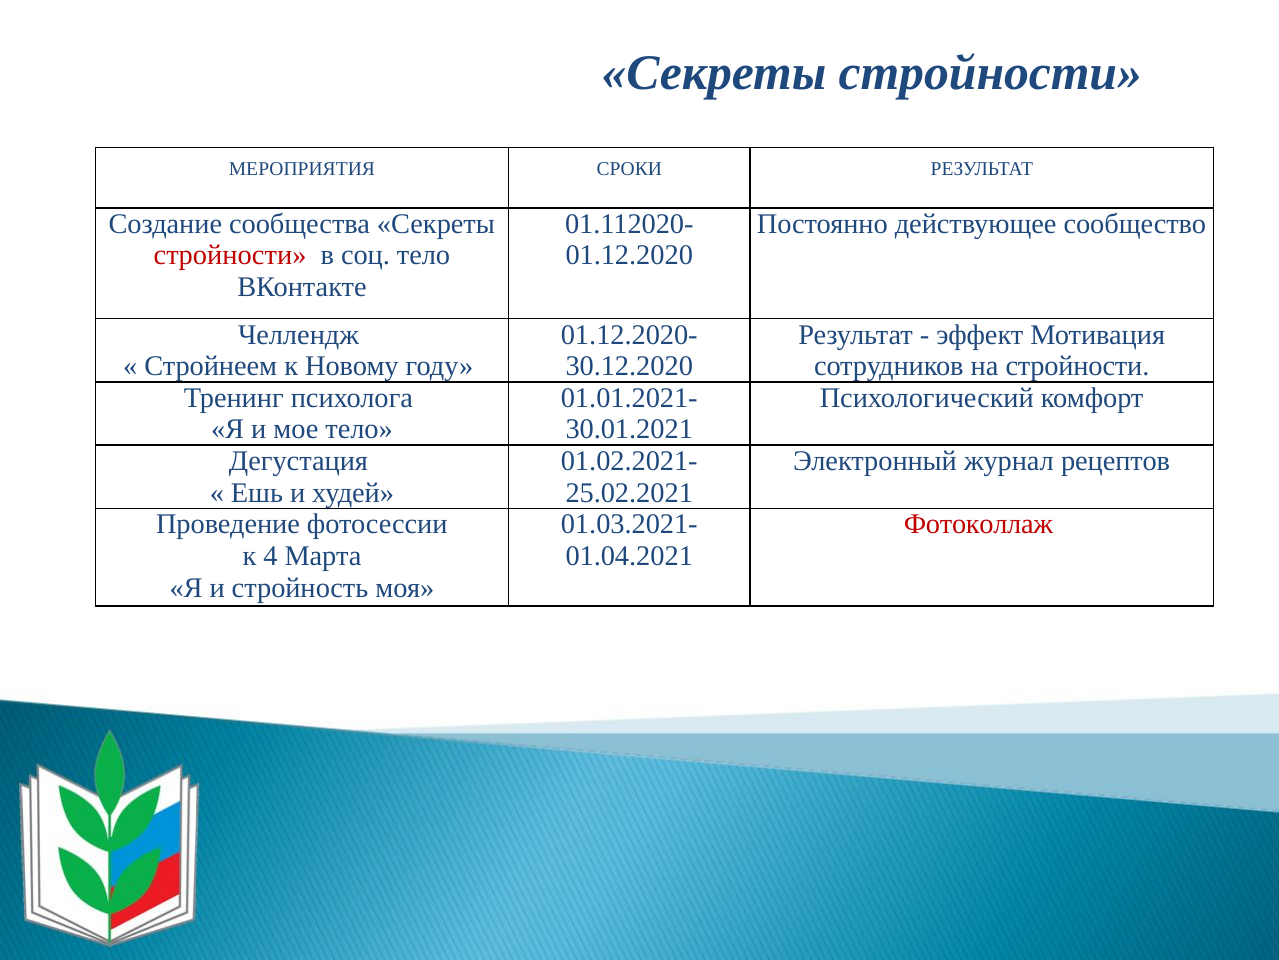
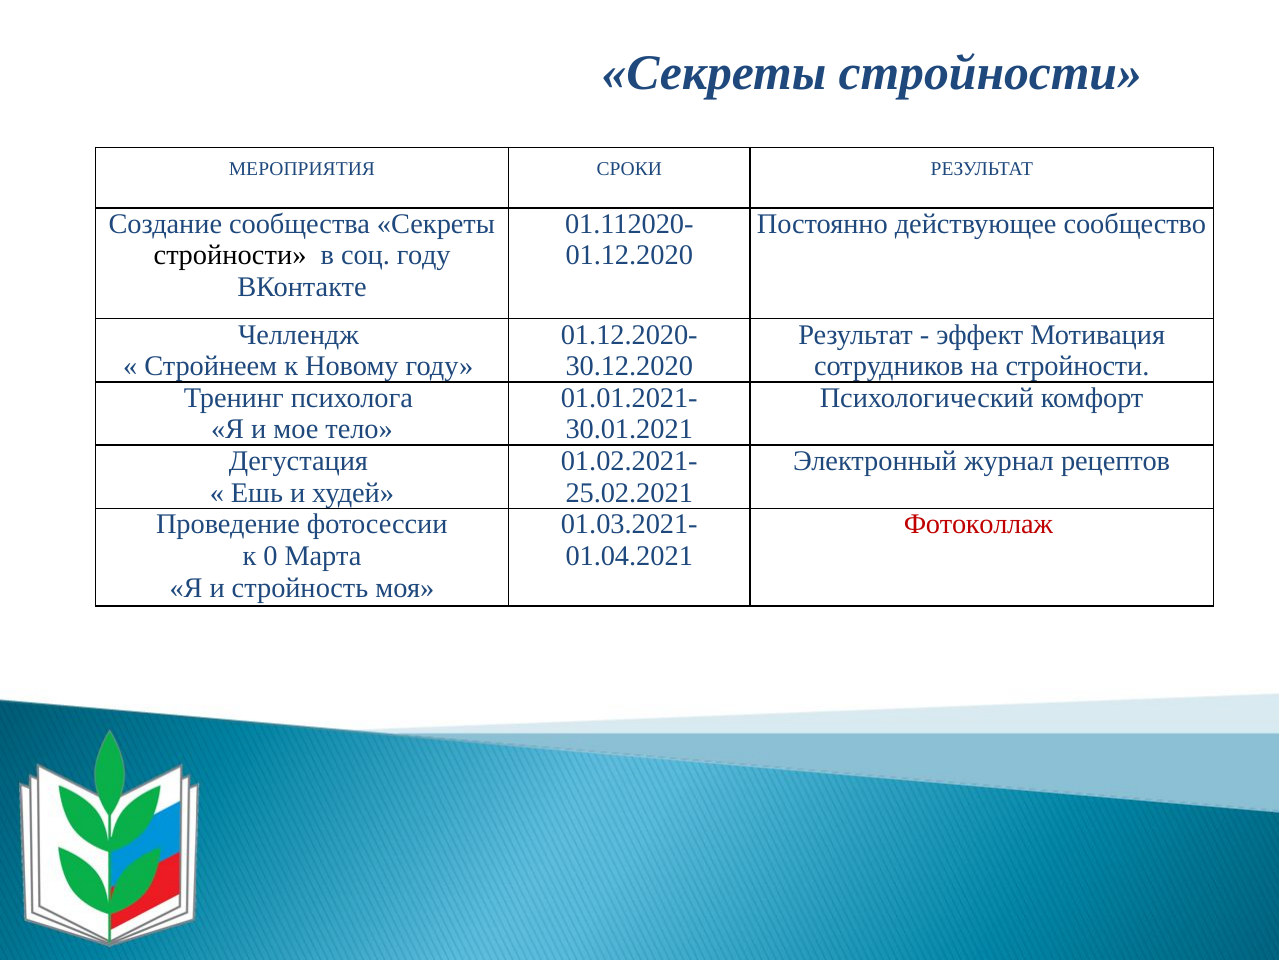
стройности colour: red -> black (230, 255)
соц тело: тело -> году (424, 255)
4: 4 -> 0 (270, 556)
